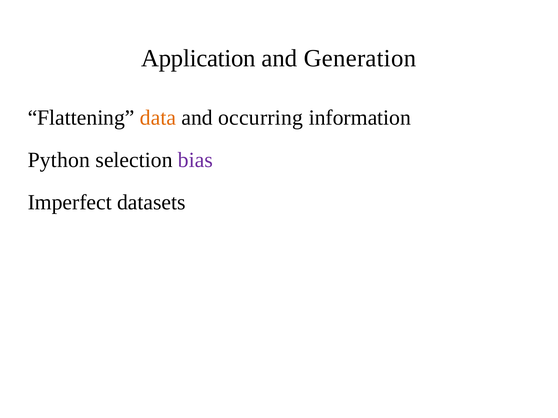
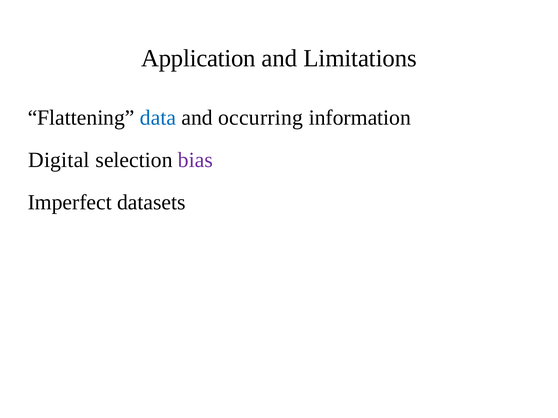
Generation: Generation -> Limitations (360, 58)
data colour: orange -> blue (158, 118)
Python: Python -> Digital (59, 160)
